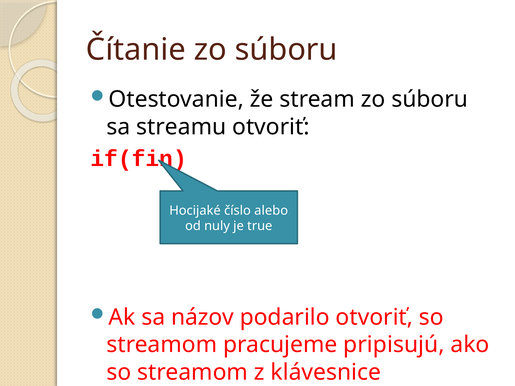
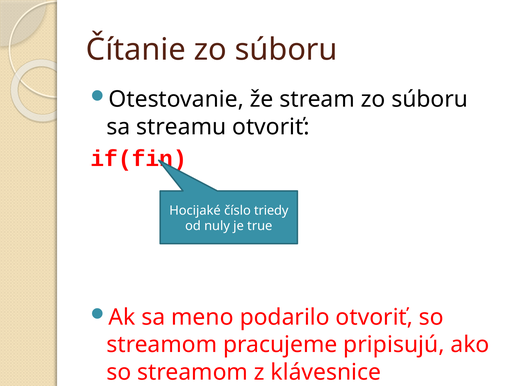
alebo: alebo -> triedy (271, 211)
názov: názov -> meno (202, 318)
